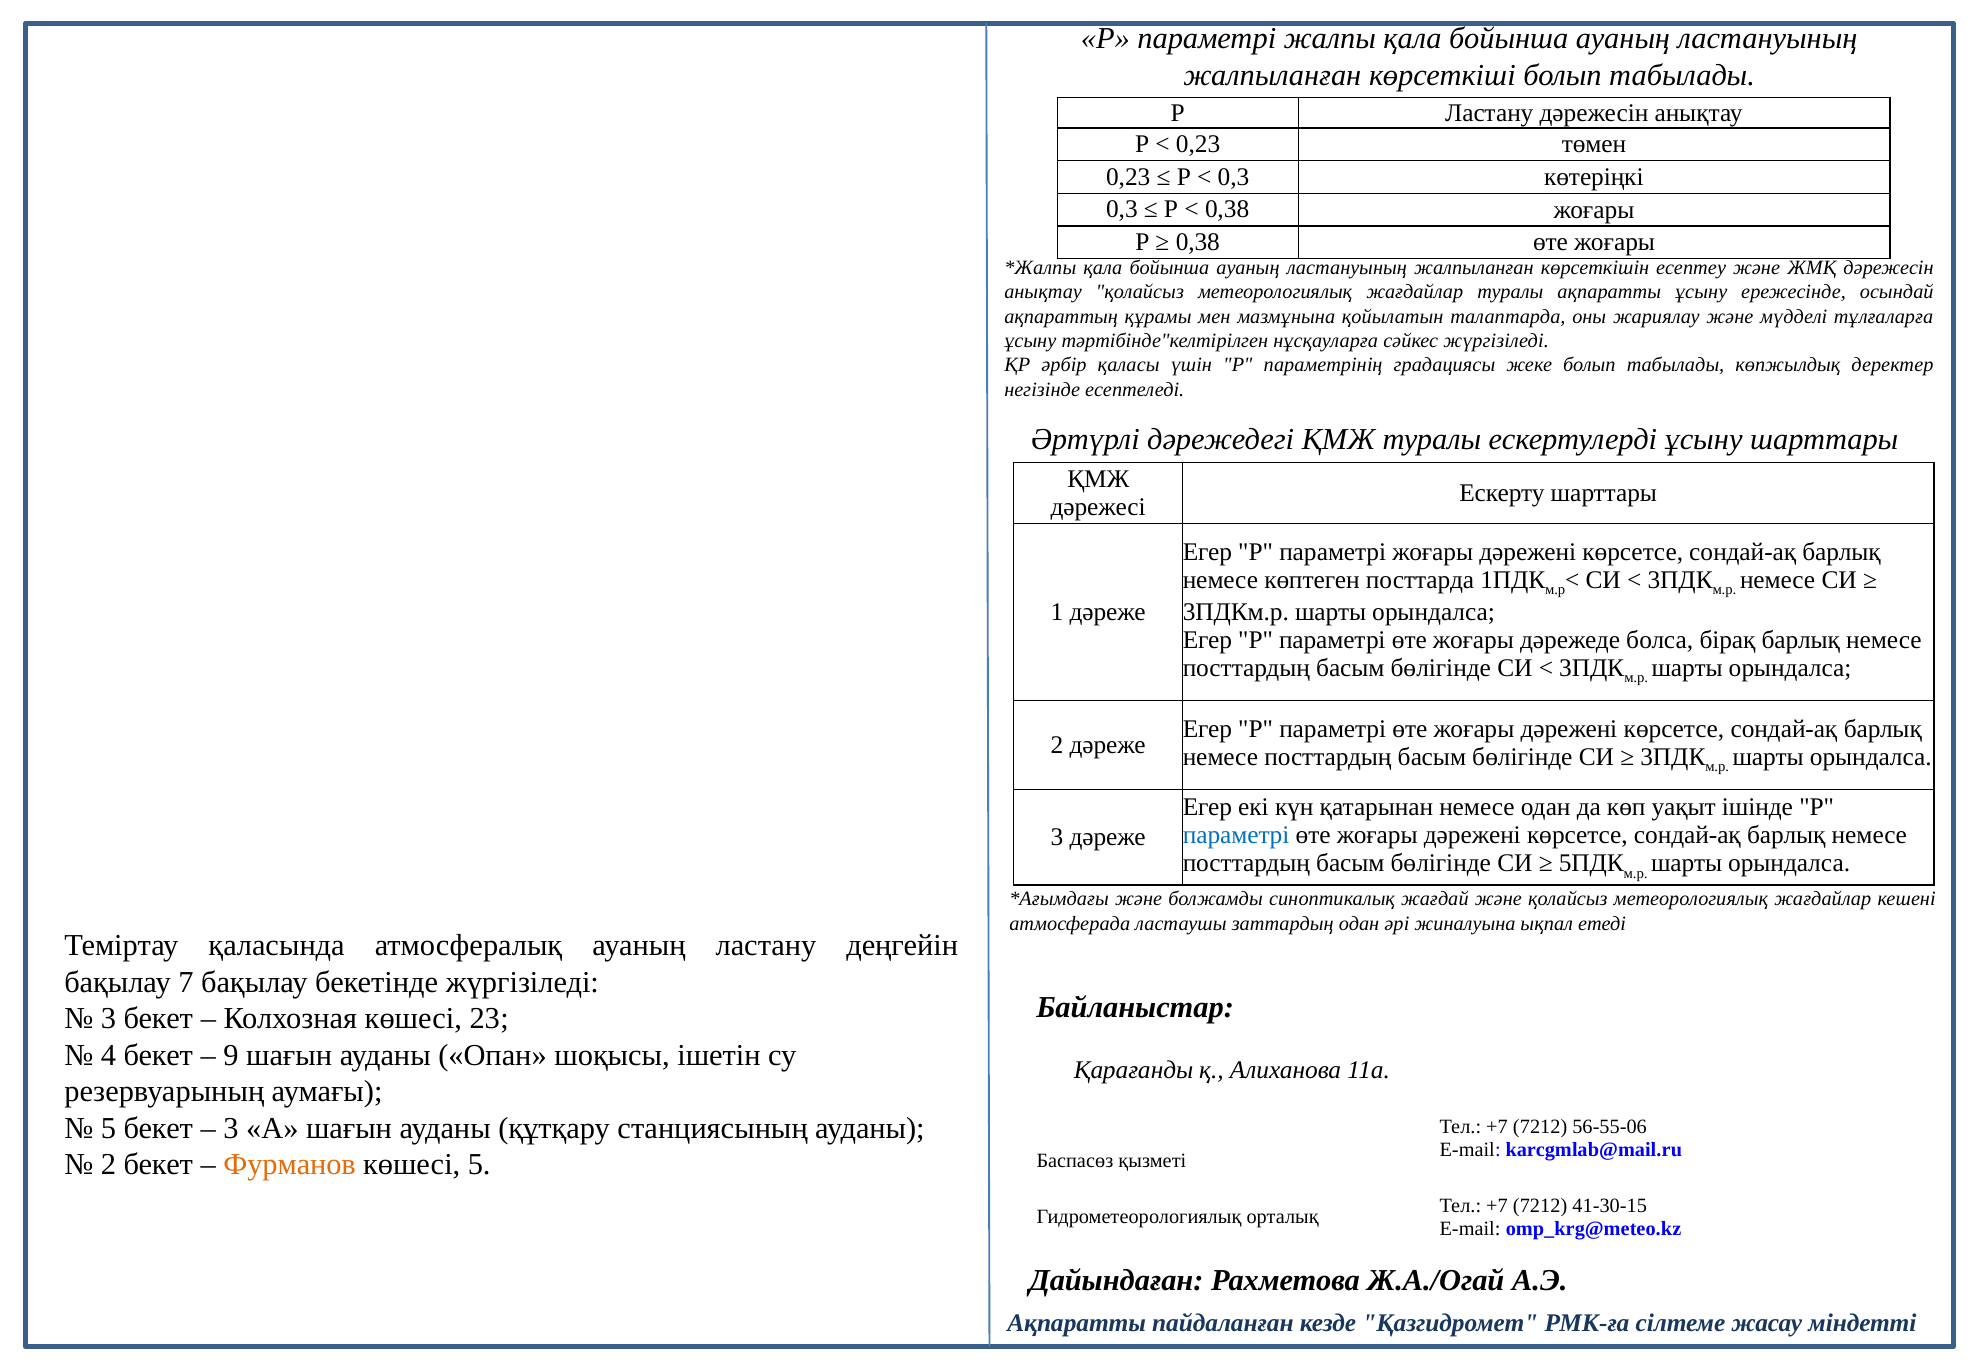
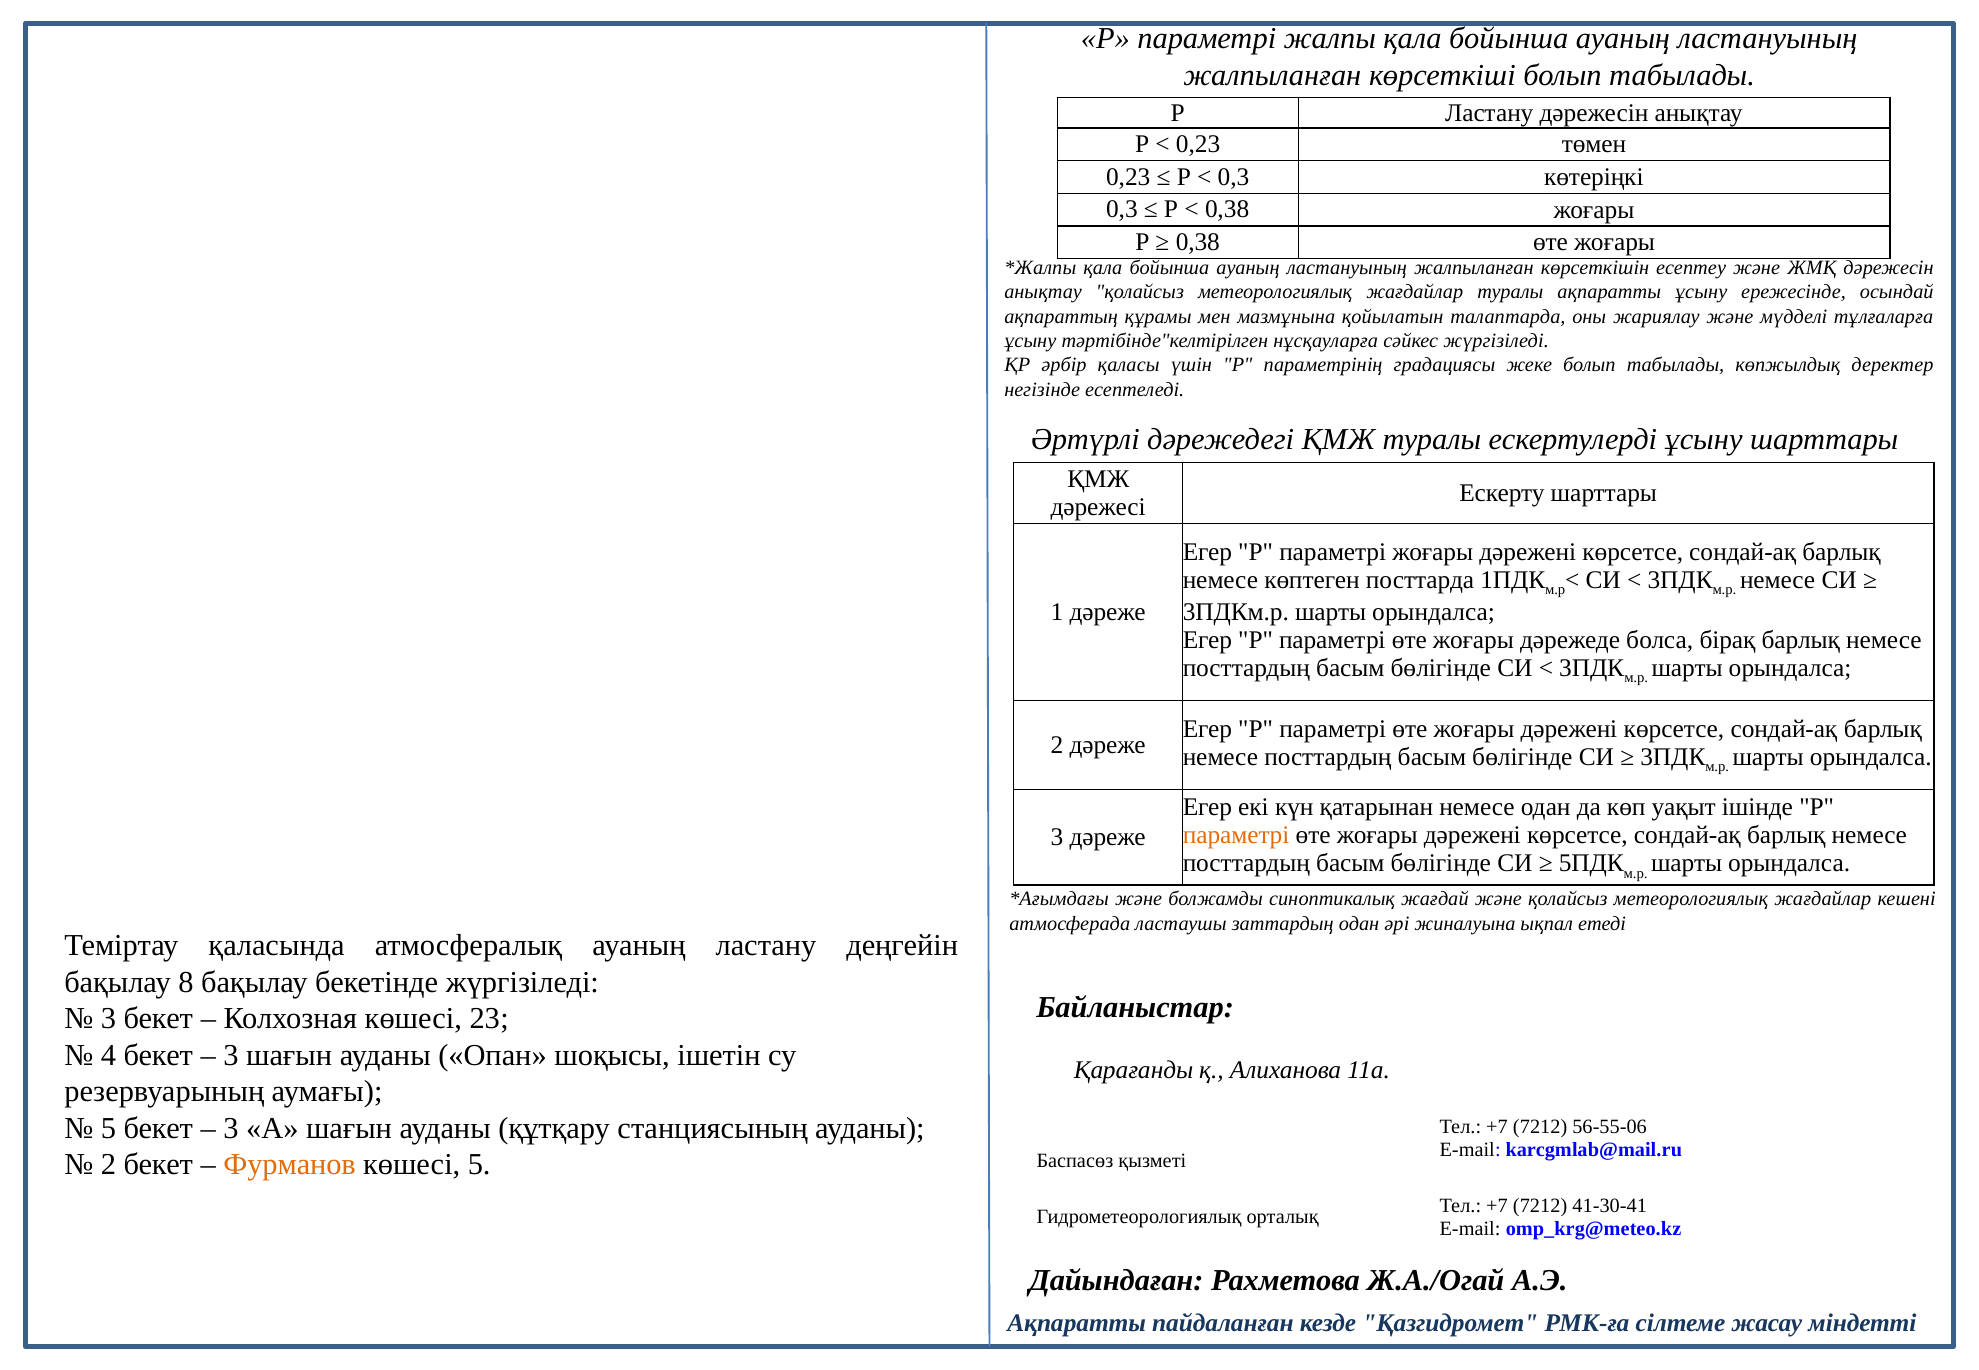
параметрі colour: blue -> orange (1236, 835)
7: 7 -> 8 (186, 982)
9: 9 -> 3 (231, 1055)
41-30-15: 41-30-15 -> 41-30-41 (1610, 1206)
